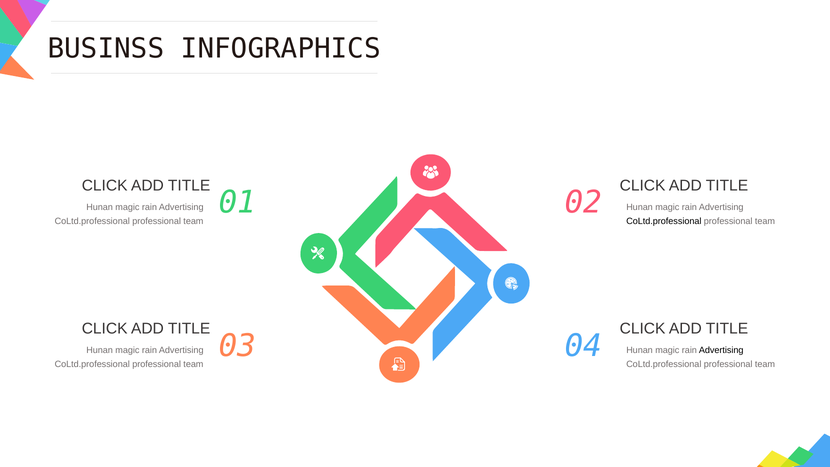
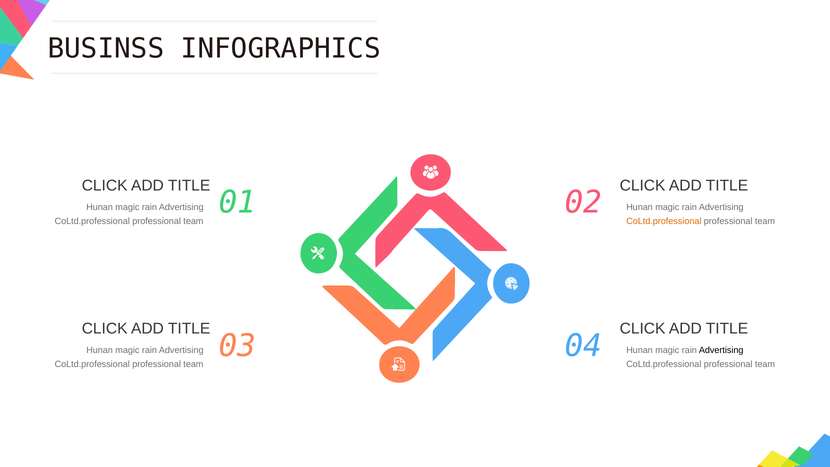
CoLtd.professional colour: black -> orange (664, 221)
